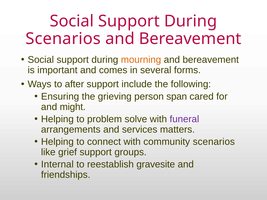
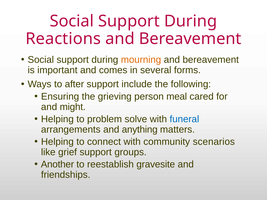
Scenarios: Scenarios -> Reactions (63, 39)
span: span -> meal (177, 97)
funeral colour: purple -> blue (184, 119)
services: services -> anything (140, 130)
Internal: Internal -> Another (57, 165)
